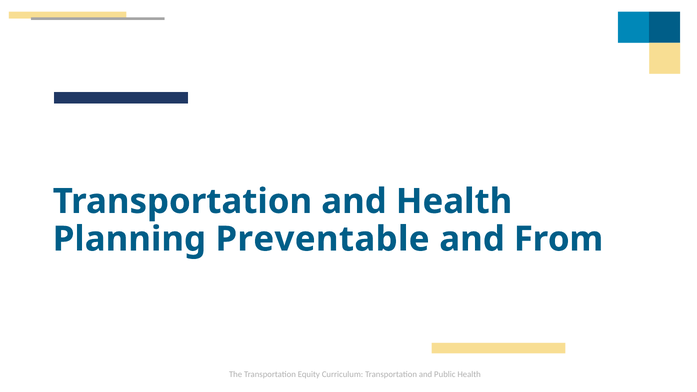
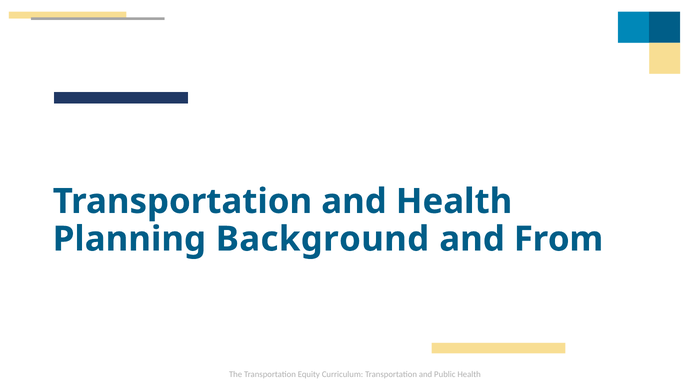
Preventable: Preventable -> Background (322, 239)
